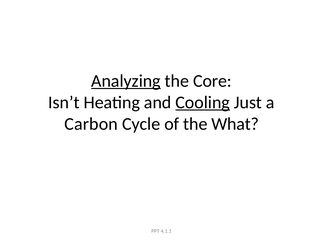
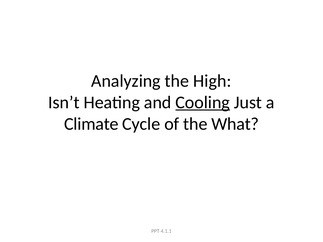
Analyzing underline: present -> none (126, 81)
Core: Core -> High (212, 81)
Carbon: Carbon -> Climate (91, 124)
